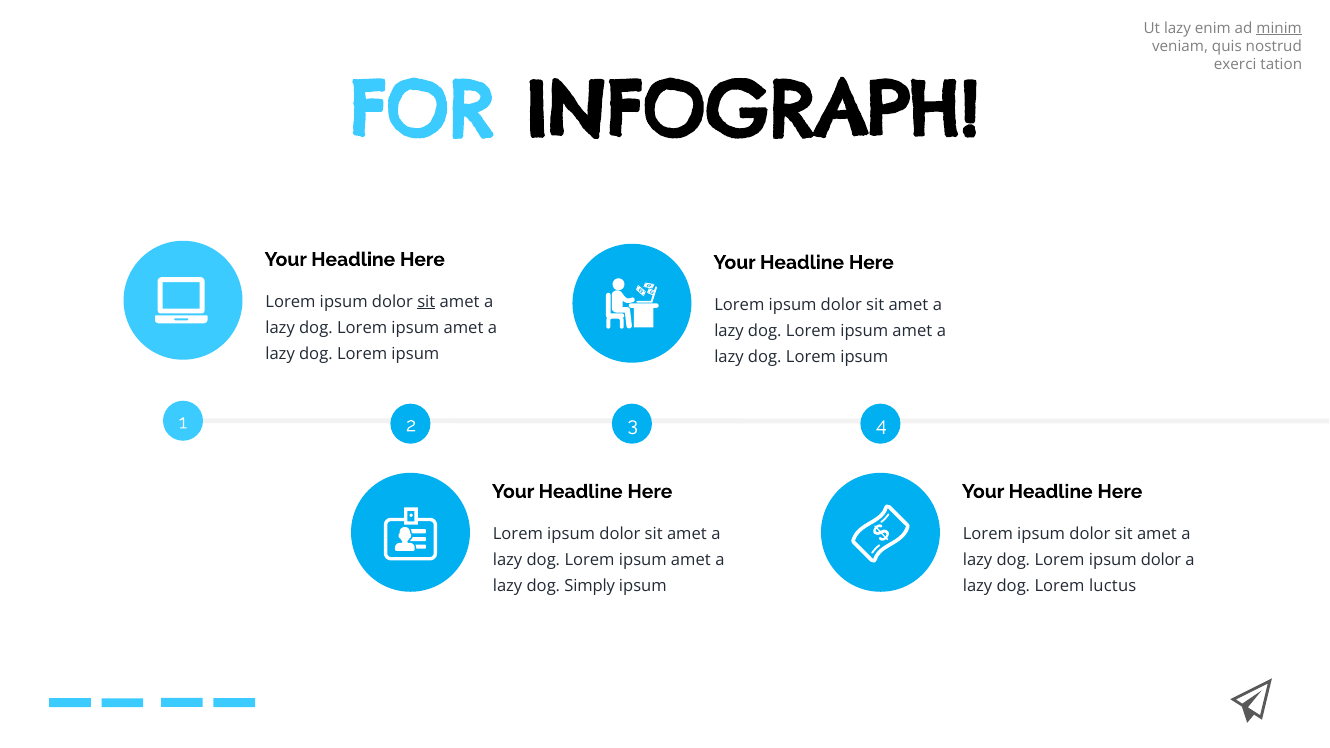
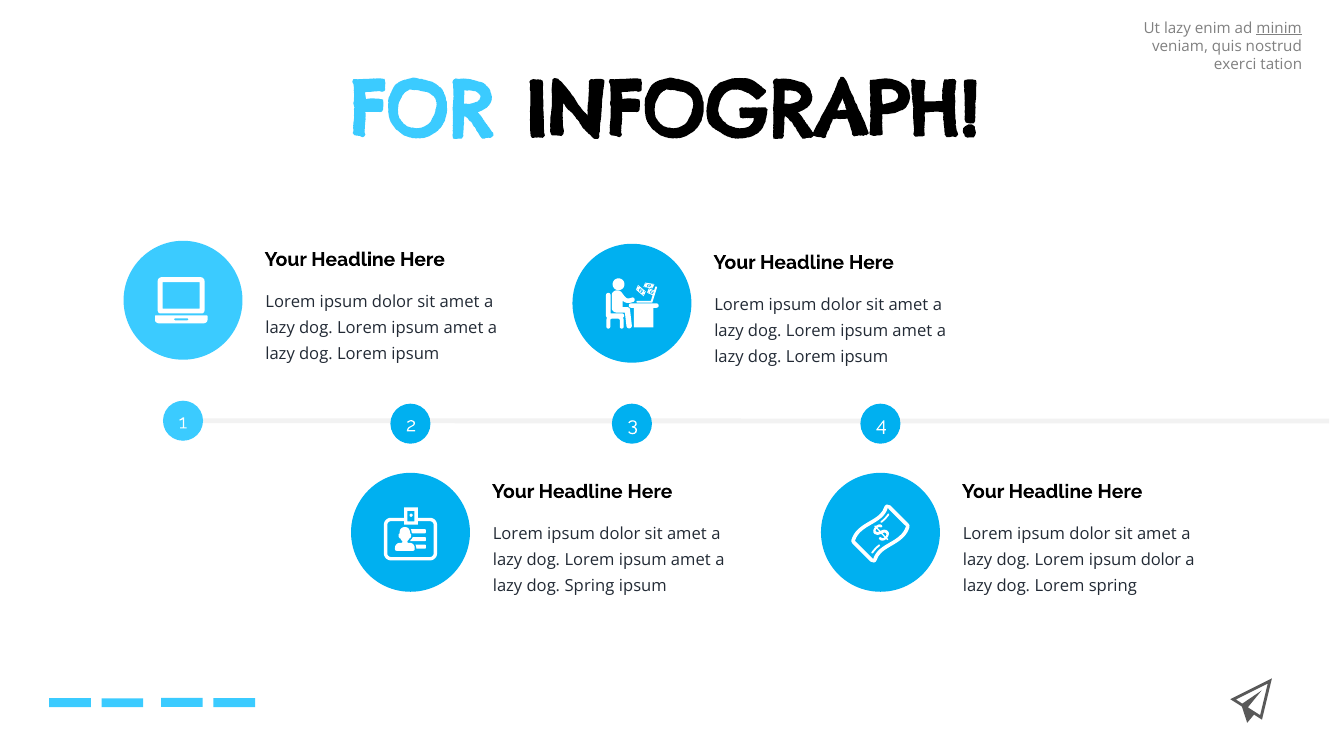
sit underline: present -> none (426, 302)
dog Simply: Simply -> Spring (590, 586)
Lorem luctus: luctus -> spring (1113, 586)
